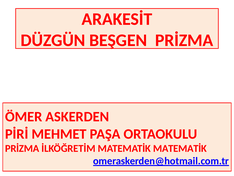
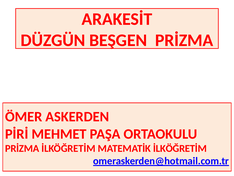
MATEMATİK MATEMATİK: MATEMATİK -> İLKÖĞRETİM (180, 148)
